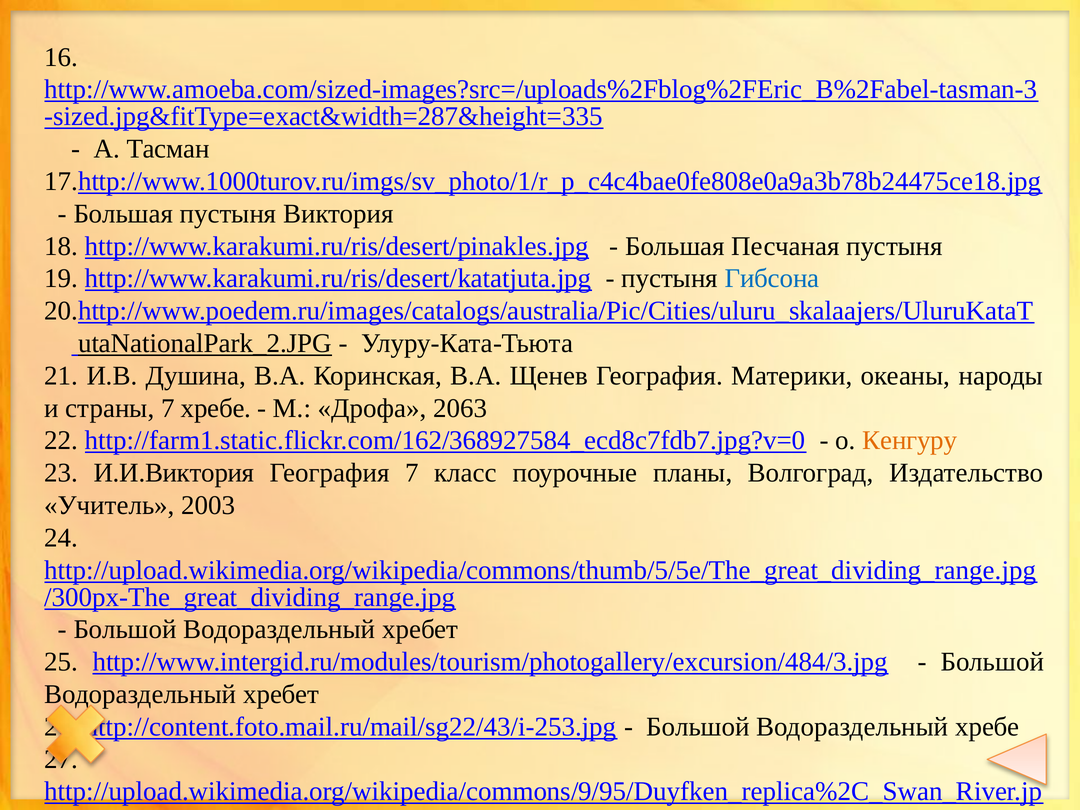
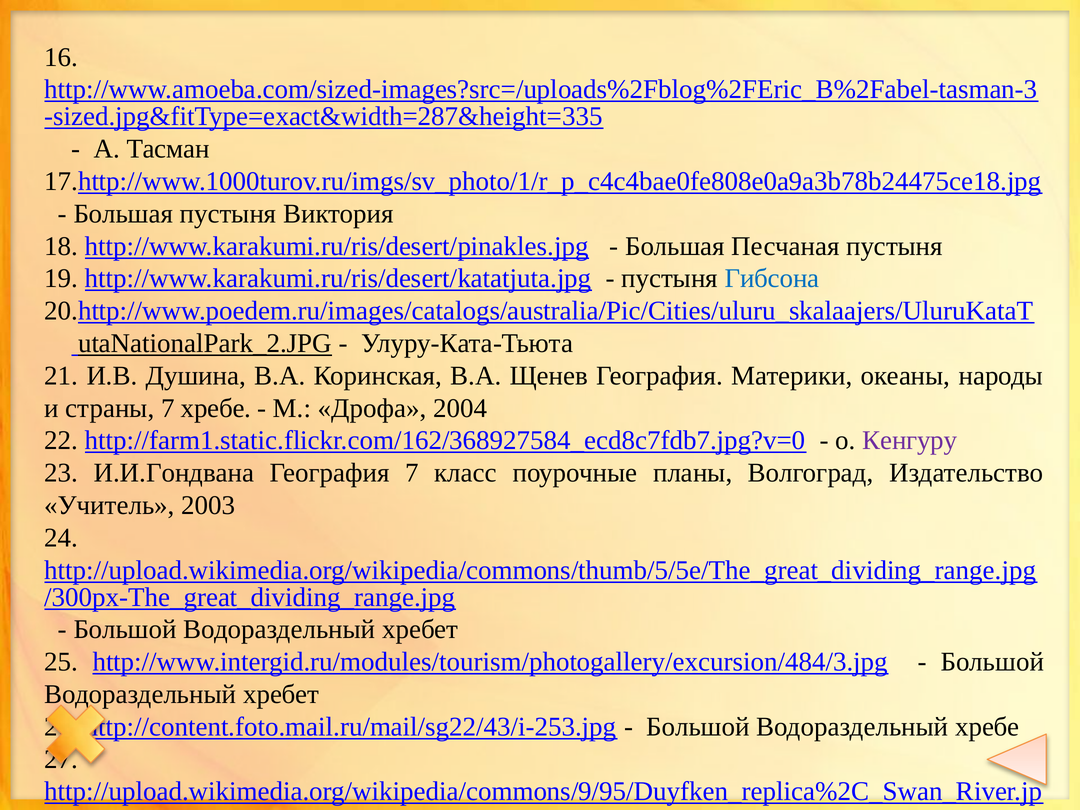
2063: 2063 -> 2004 (460, 408)
Кенгуру colour: orange -> purple (910, 441)
И.И.Виктория: И.И.Виктория -> И.И.Гондвана (174, 473)
